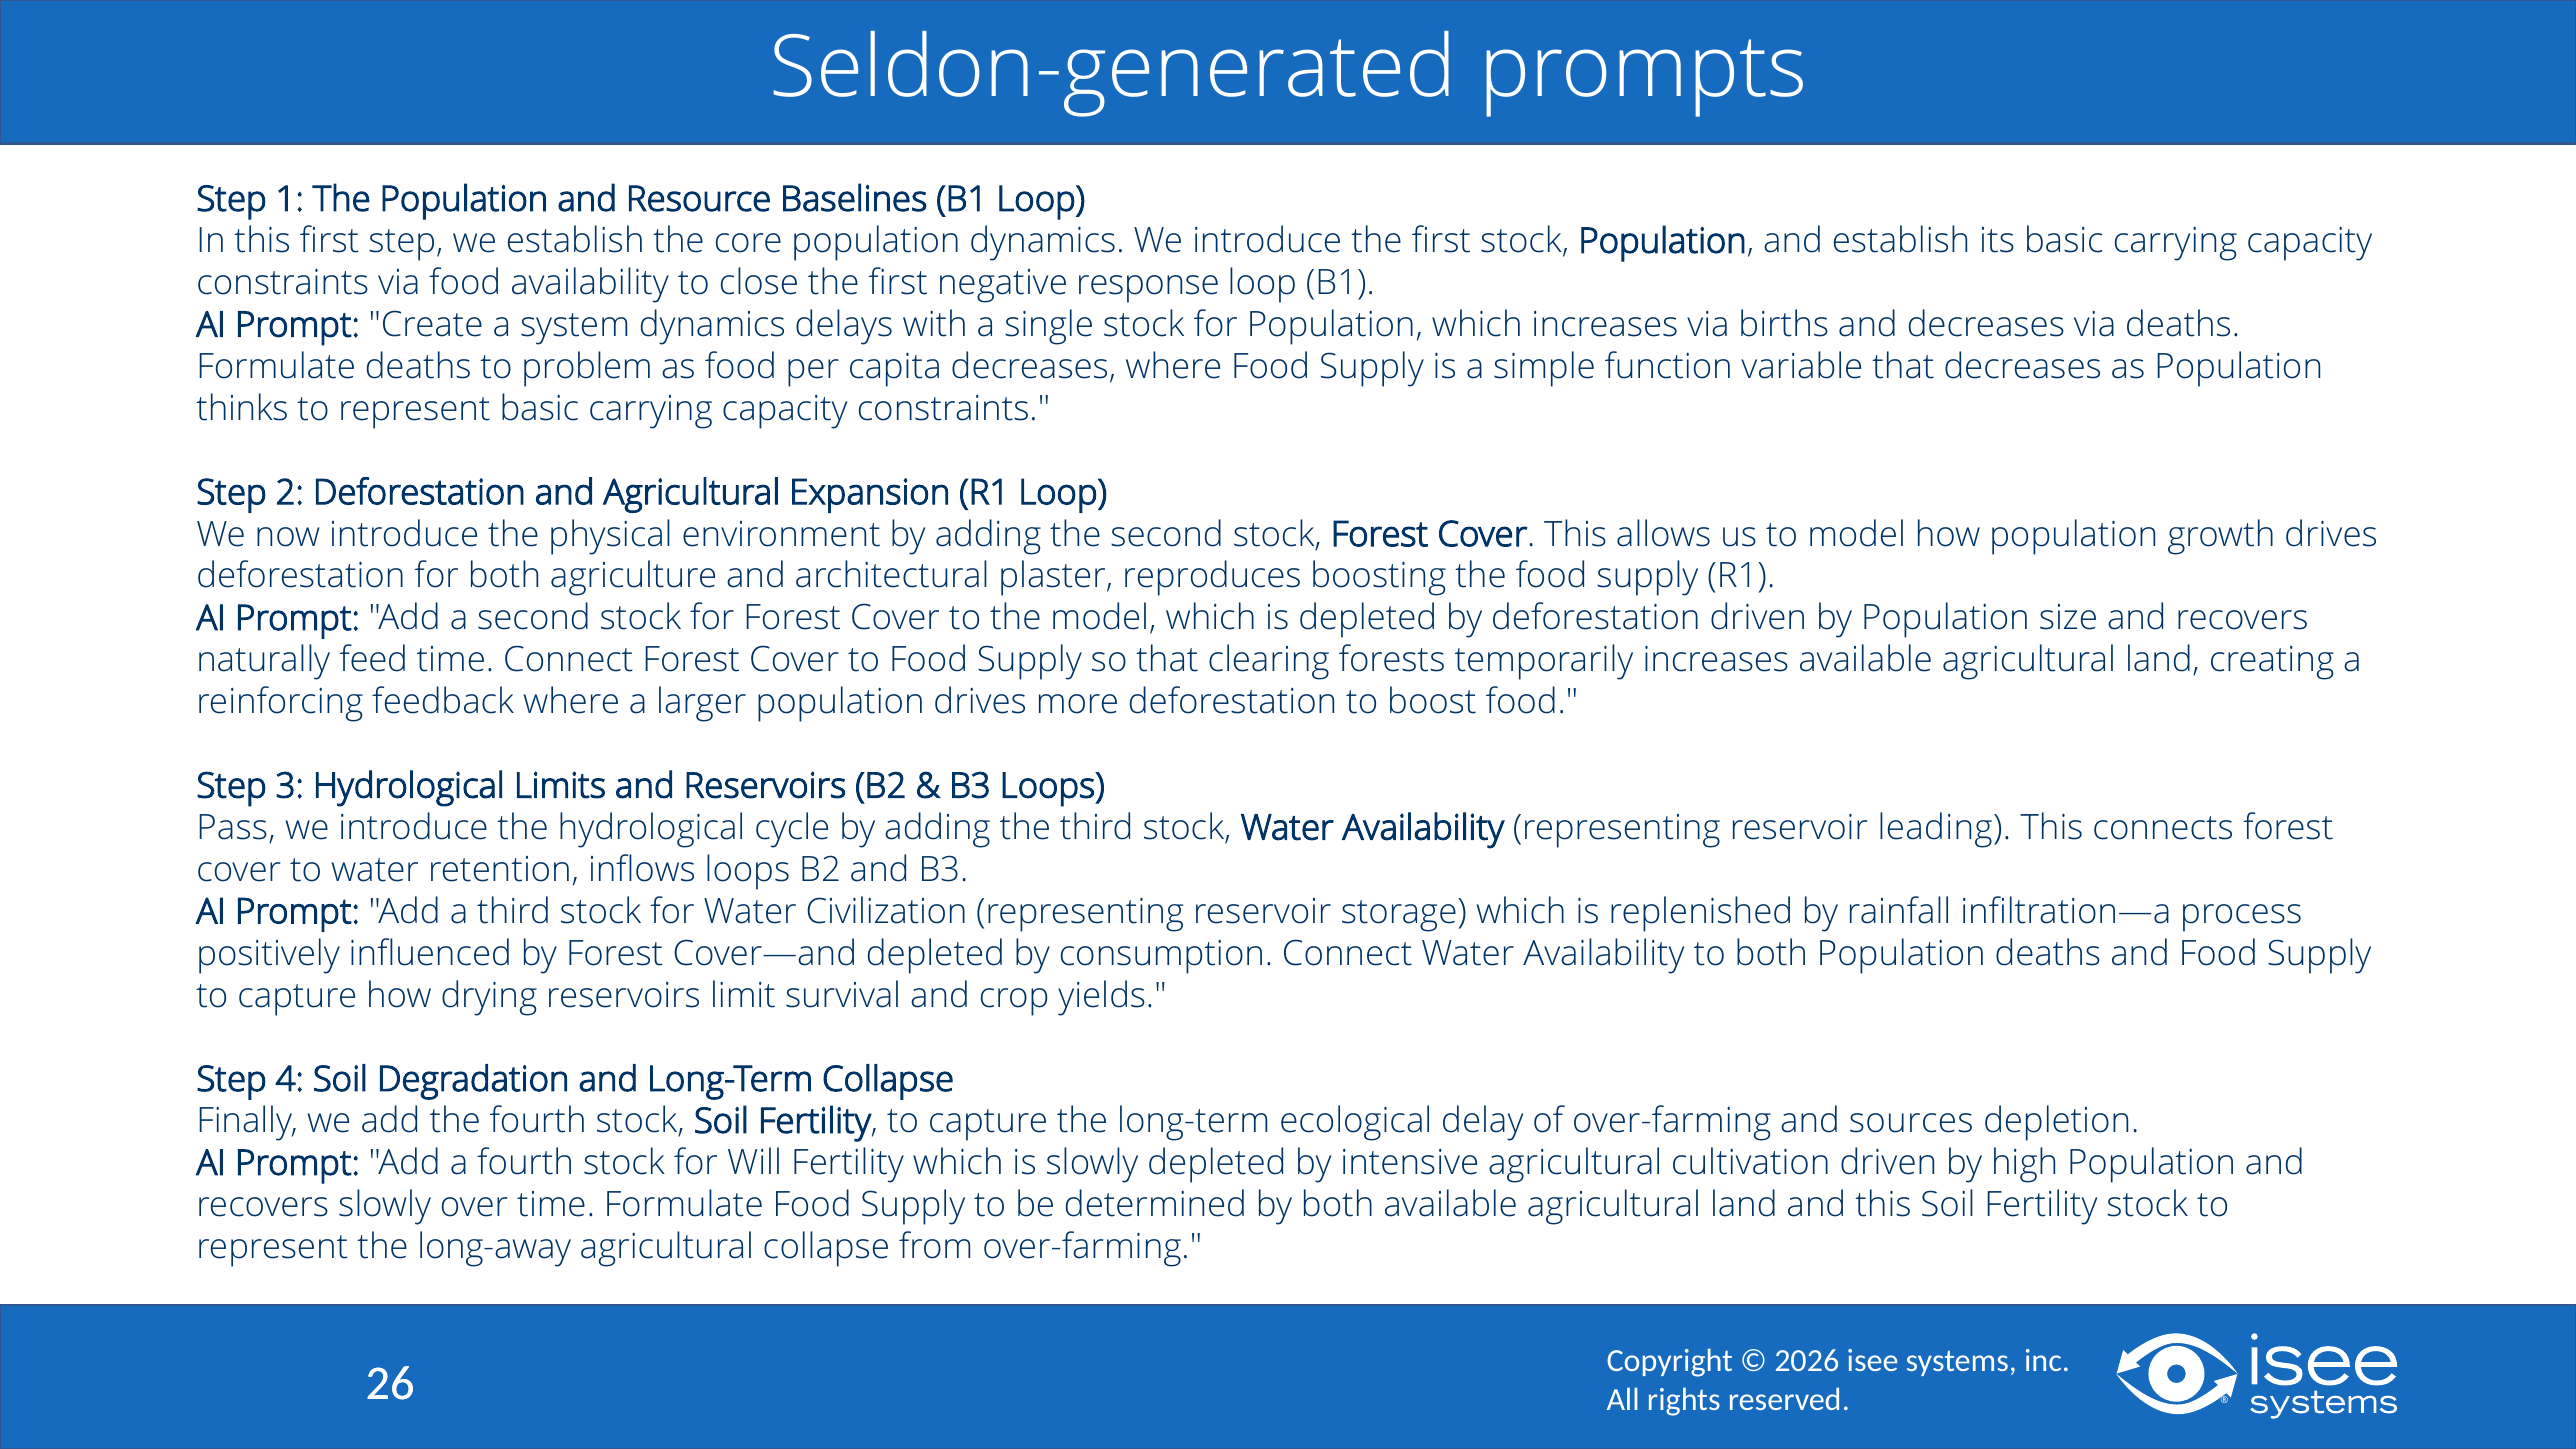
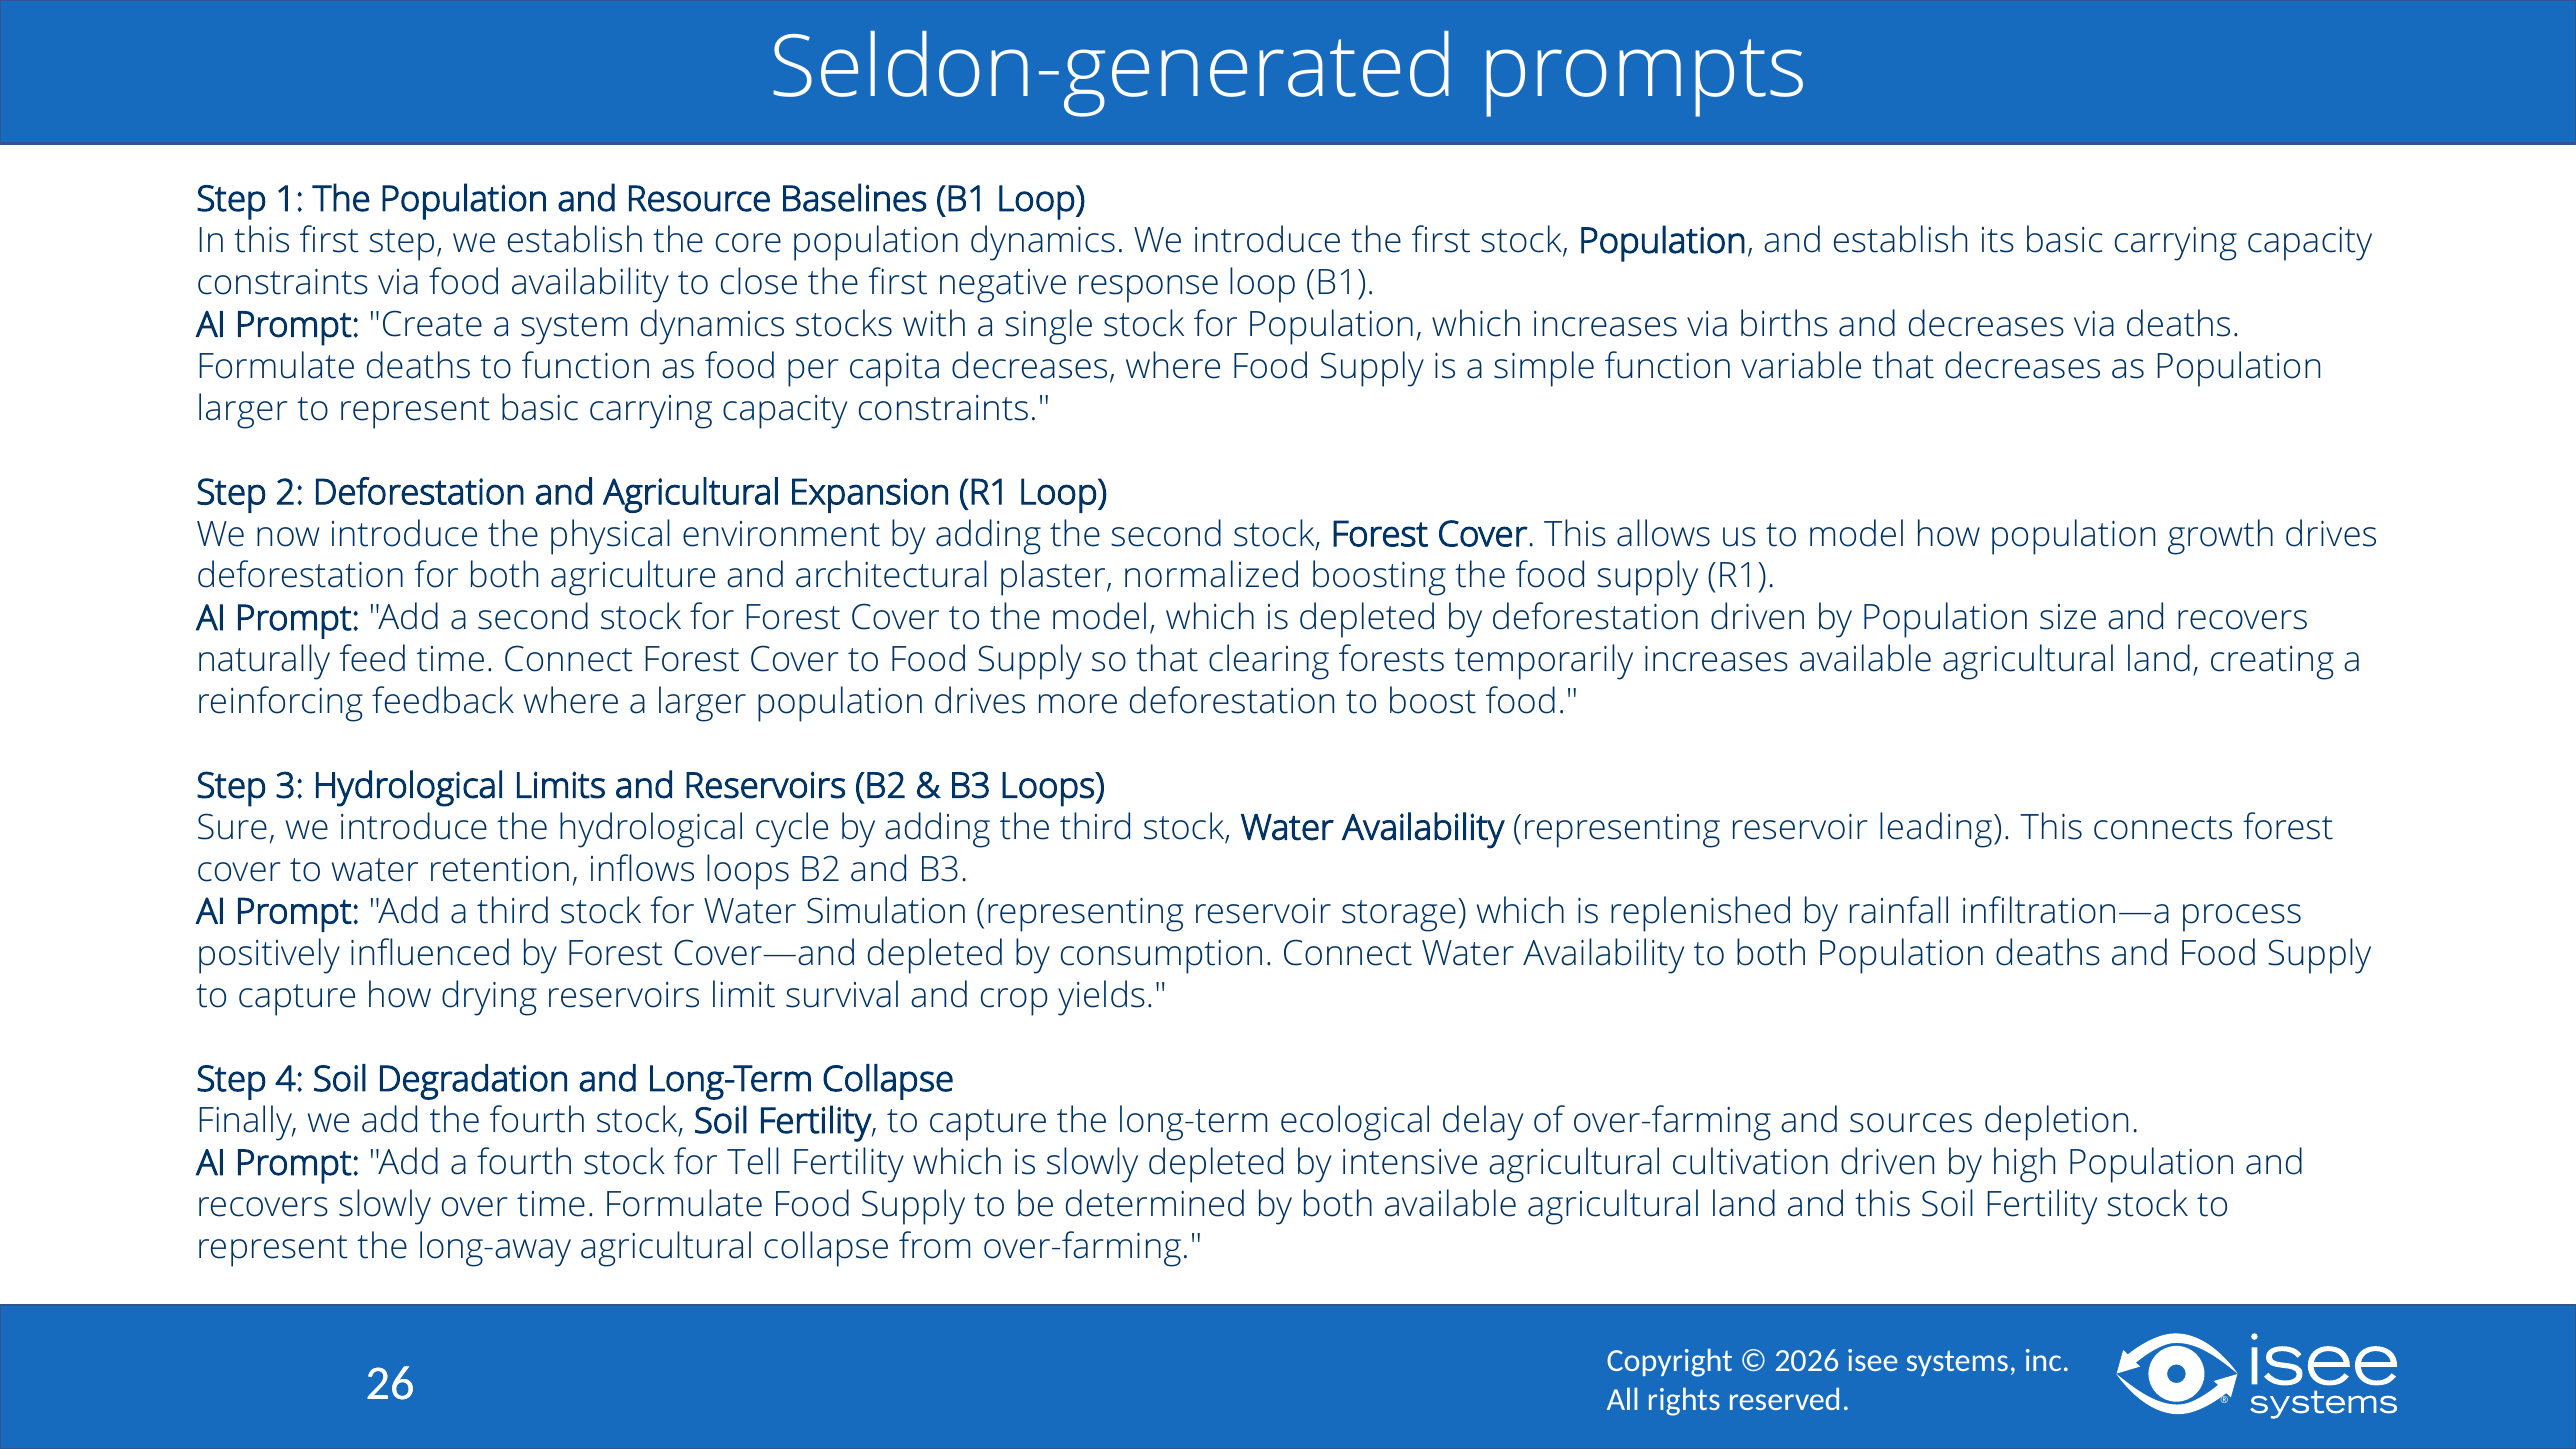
delays: delays -> stocks (844, 325)
to problem: problem -> function (587, 367)
thinks: thinks -> larger (242, 409)
reproduces: reproduces -> normalized (1212, 576)
Pass: Pass -> Sure (236, 828)
Civilization: Civilization -> Simulation (887, 912)
Will: Will -> Tell (754, 1163)
